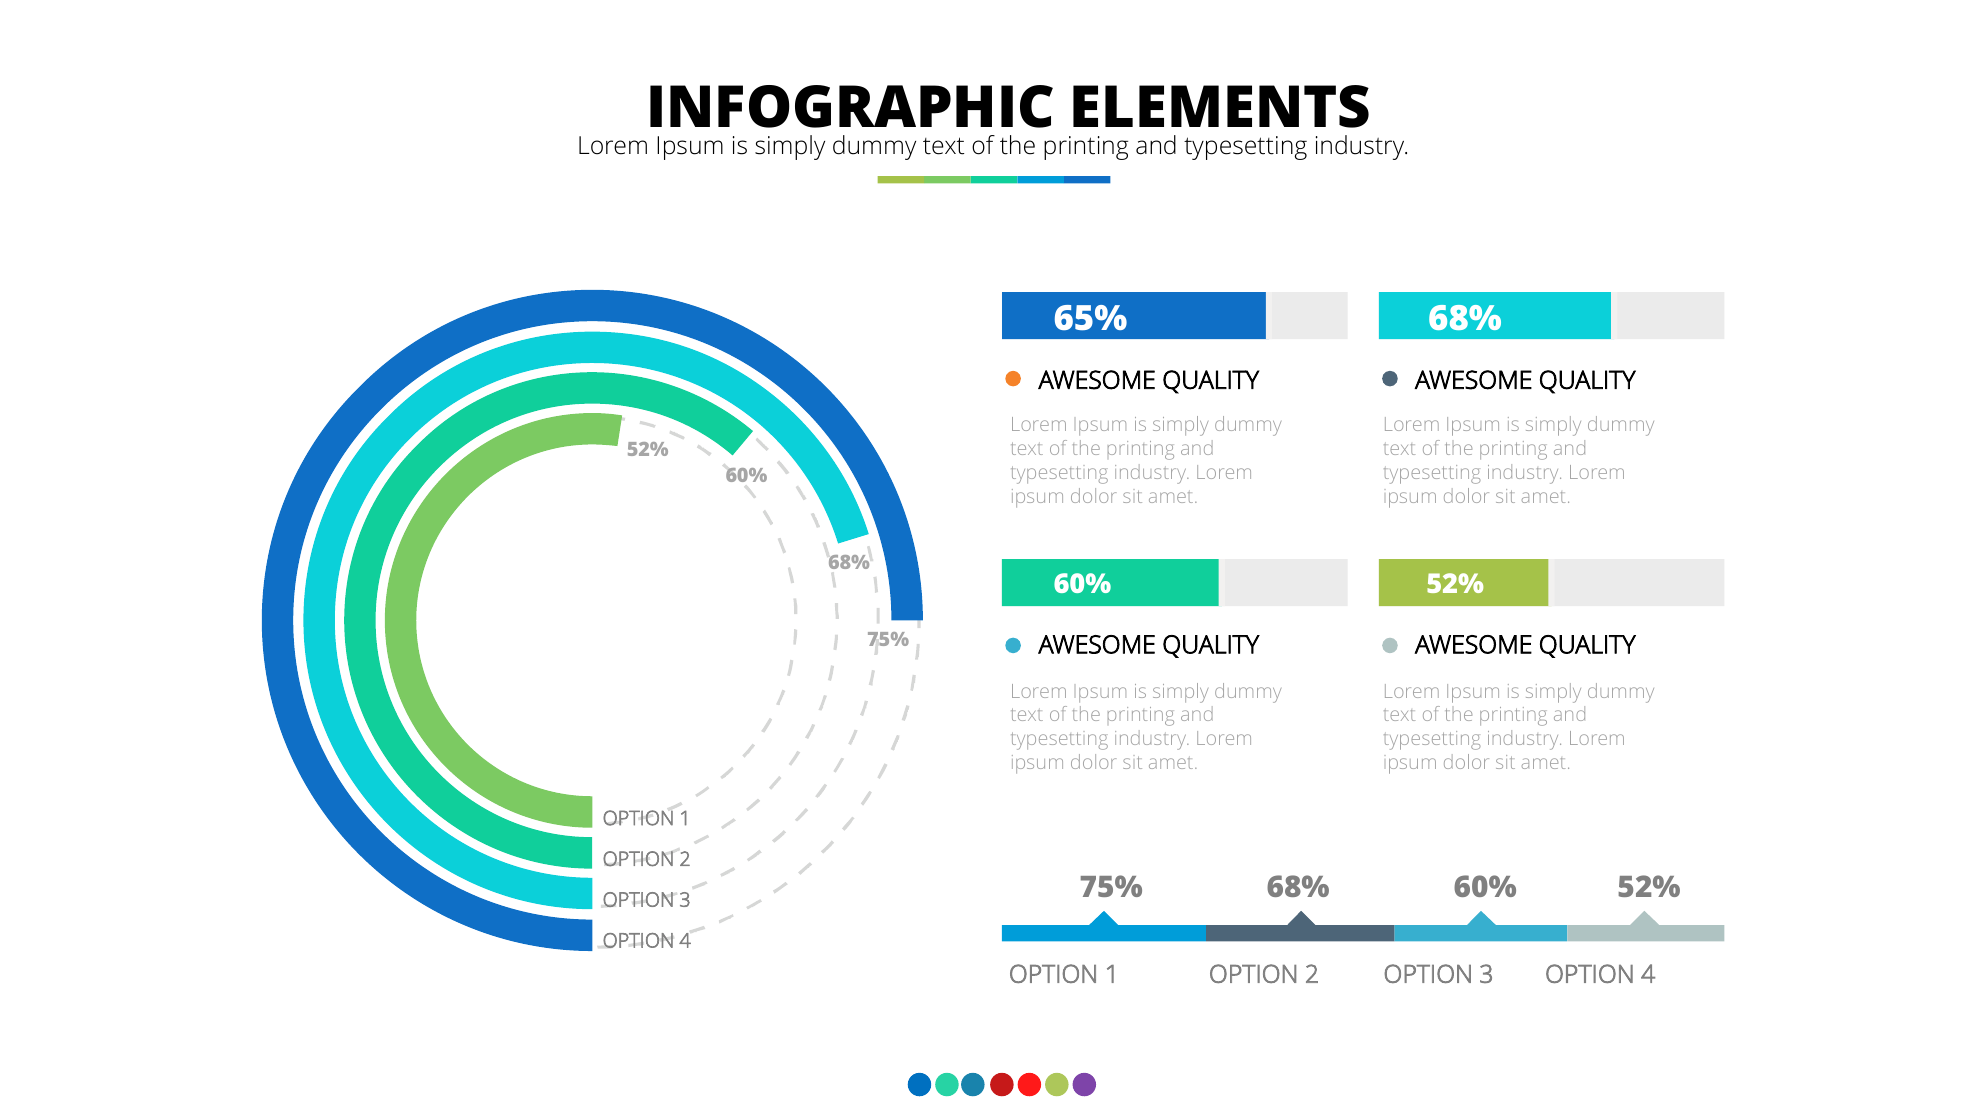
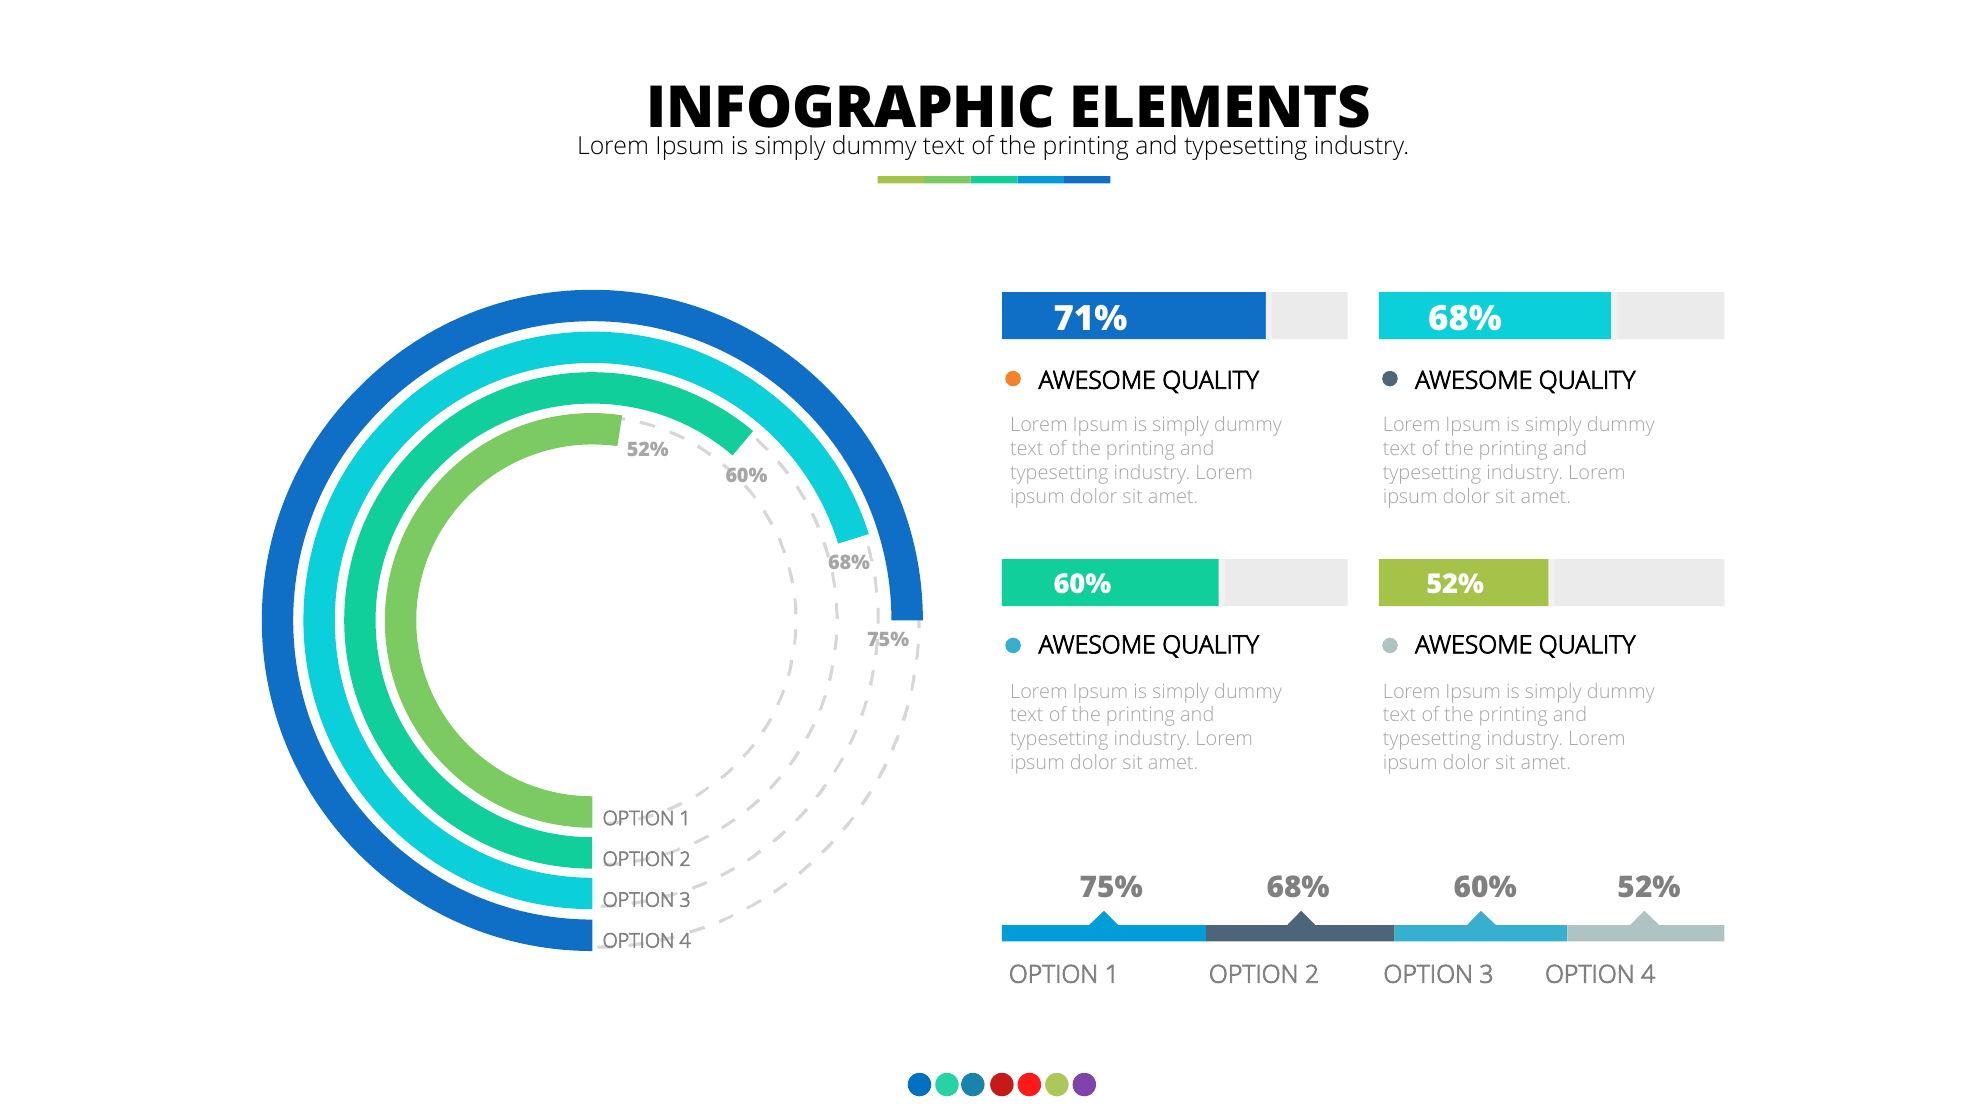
65%: 65% -> 71% (1090, 319)
